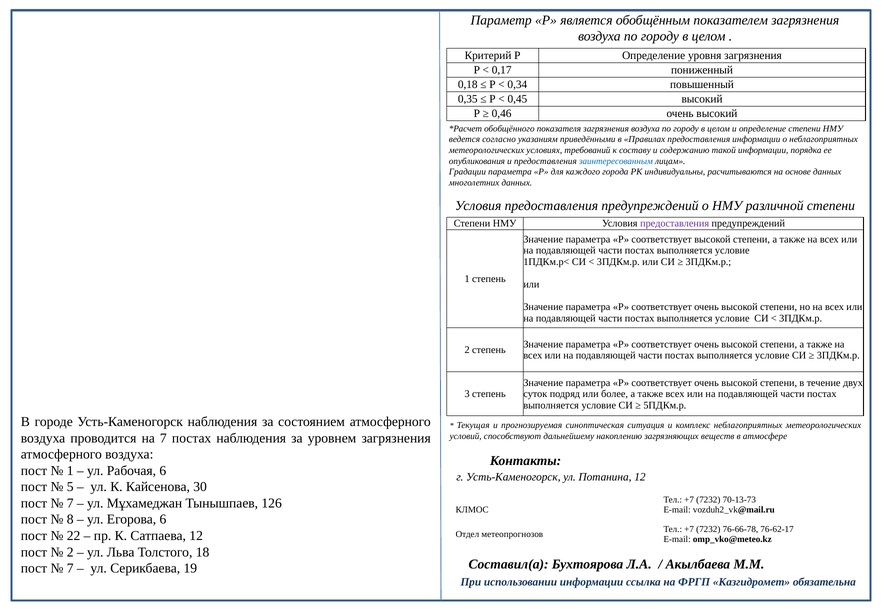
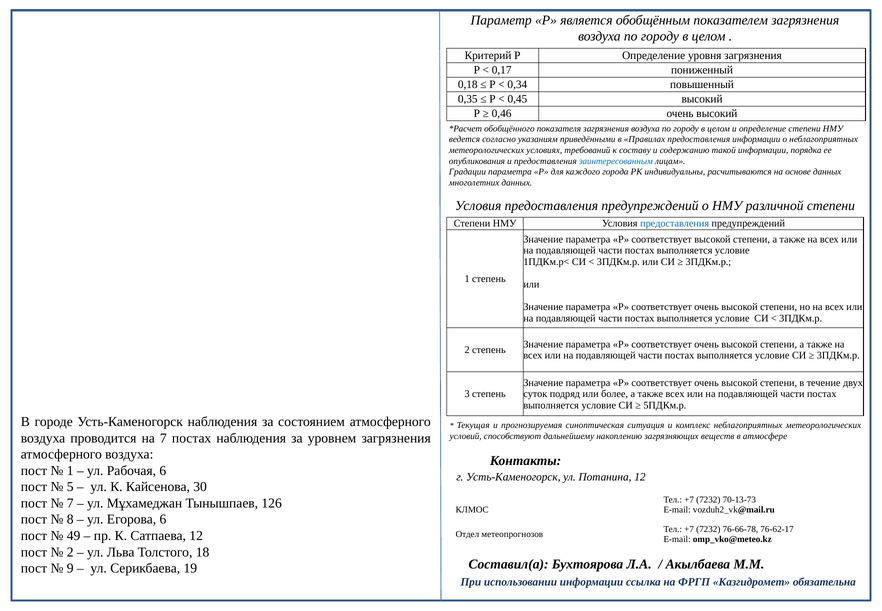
предоставления colour: purple -> blue (675, 223)
22: 22 -> 49 (74, 535)
7: 7 -> 9 (70, 568)
